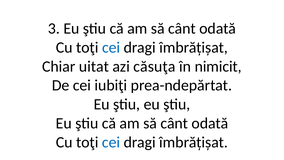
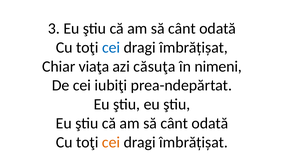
uitat: uitat -> viaţa (94, 66)
nimicit: nimicit -> nimeni (218, 66)
cei colour: blue -> orange (111, 142)
